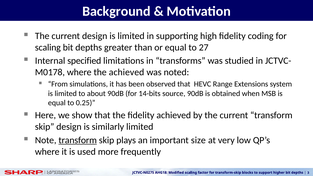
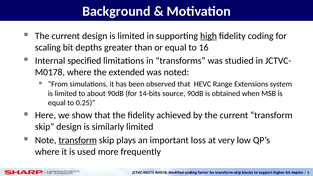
high underline: none -> present (208, 36)
27: 27 -> 16 (204, 47)
the achieved: achieved -> extended (127, 72)
size: size -> loss (198, 140)
